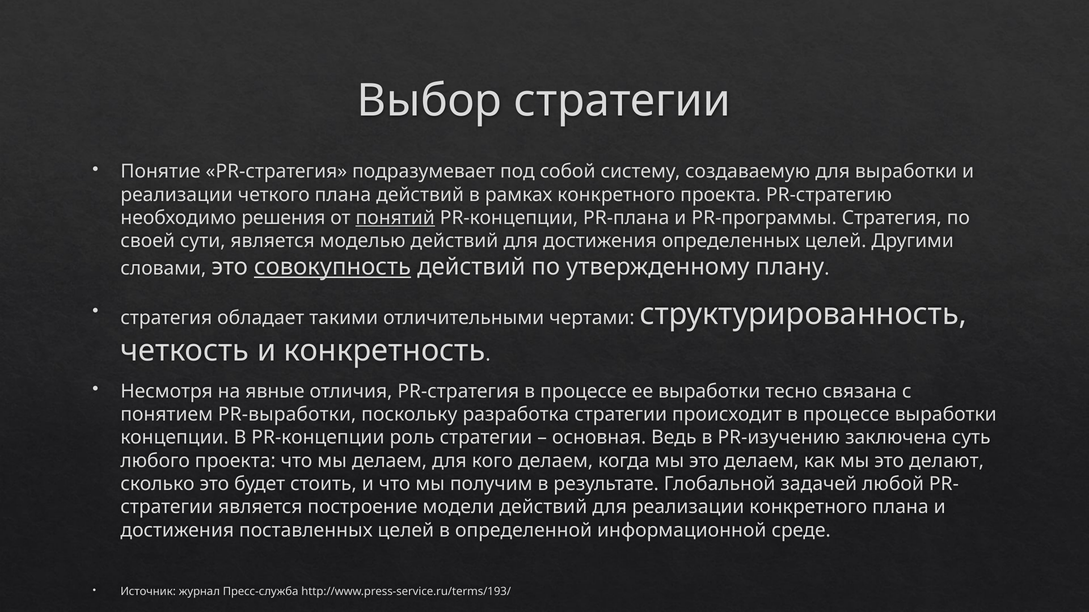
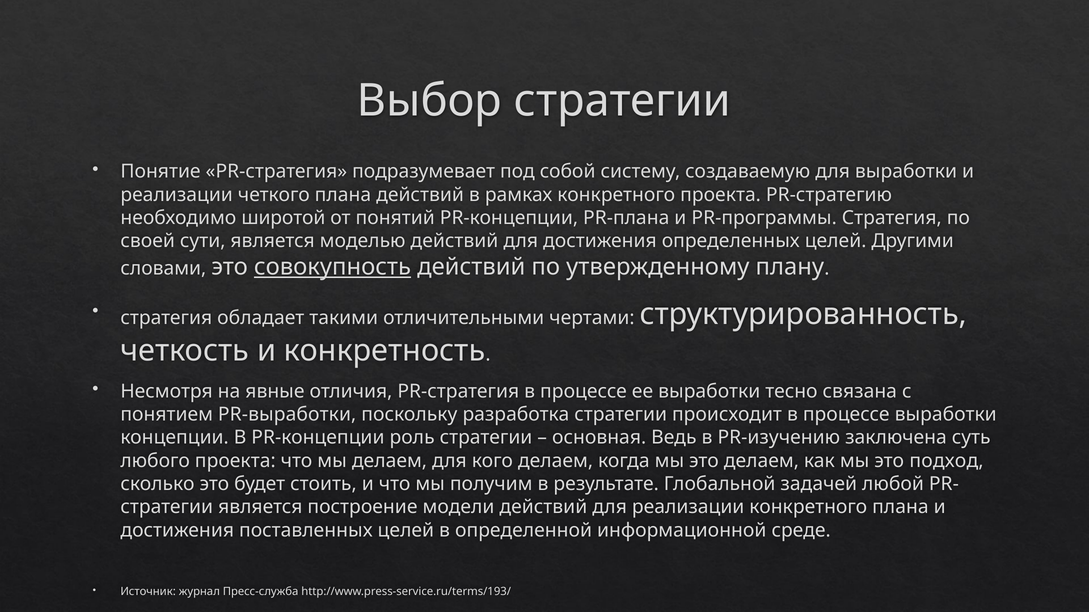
решения: решения -> широтой (283, 218)
понятий underline: present -> none (395, 218)
делают: делают -> подход (946, 461)
